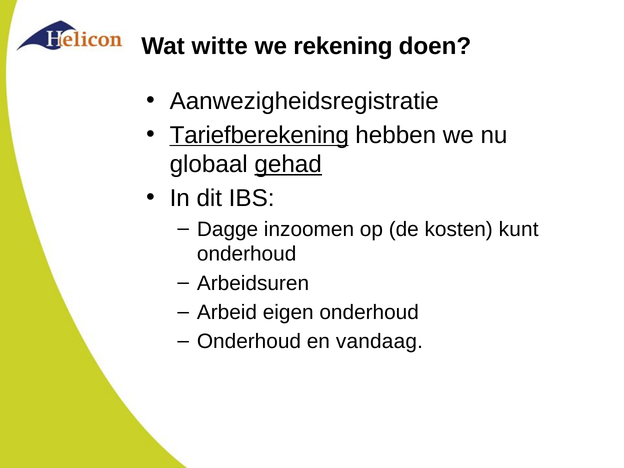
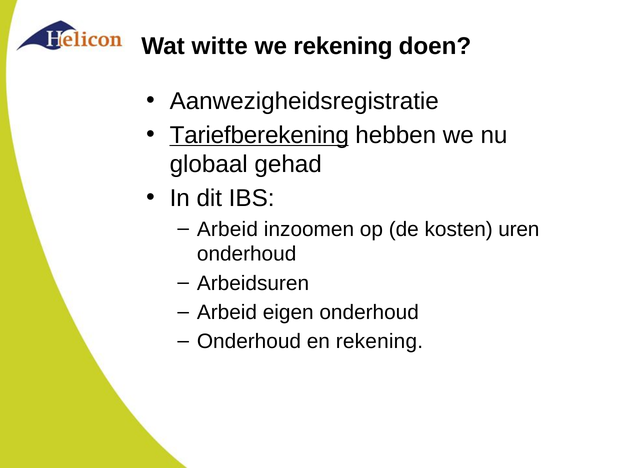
gehad underline: present -> none (288, 164)
Dagge: Dagge -> Arbeid (227, 229)
kunt: kunt -> uren (519, 229)
en vandaag: vandaag -> rekening (379, 341)
